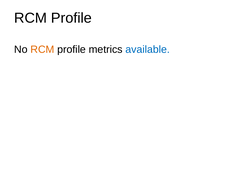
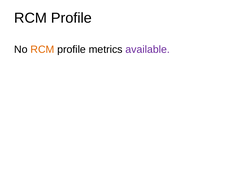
available colour: blue -> purple (148, 49)
